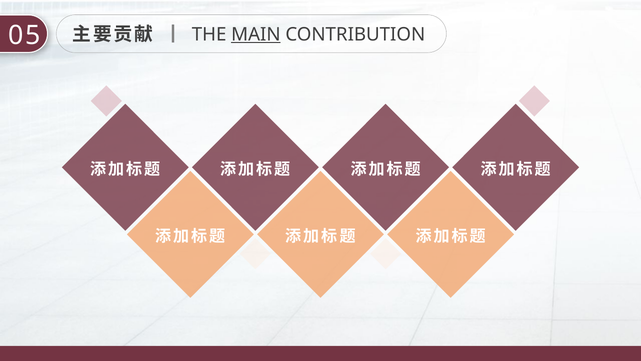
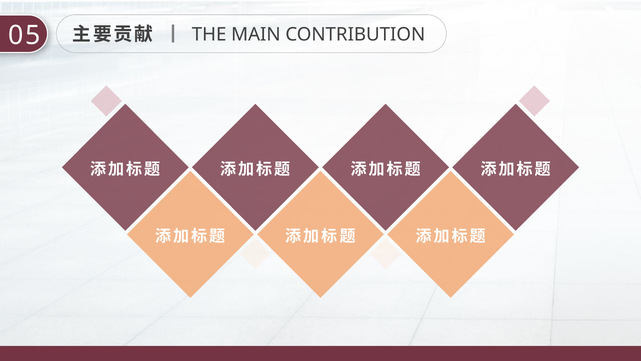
MAIN underline: present -> none (256, 35)
